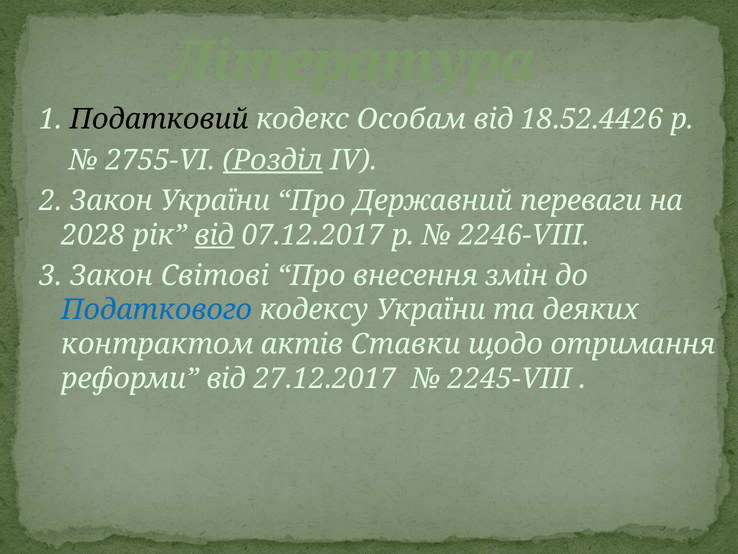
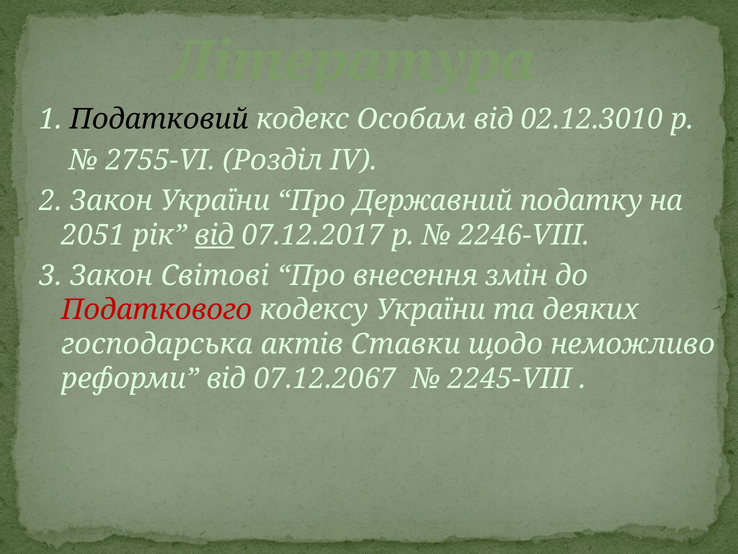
18.52.4426: 18.52.4426 -> 02.12.3010 (592, 119)
Розділ underline: present -> none (273, 160)
переваги: переваги -> податку (581, 200)
2028: 2028 -> 2051 (93, 235)
Податкового colour: blue -> red (157, 310)
контрактом: контрактом -> господарська (157, 344)
отримання: отримання -> неможливо (633, 344)
27.12.2017: 27.12.2017 -> 07.12.2067 (325, 378)
